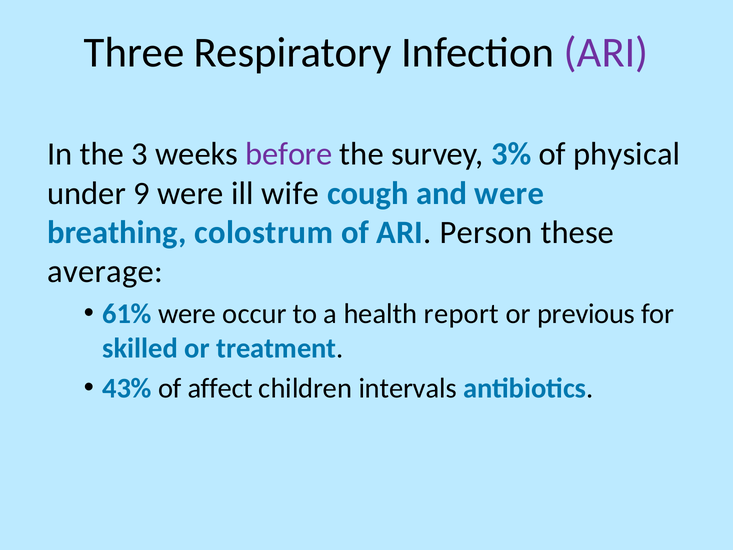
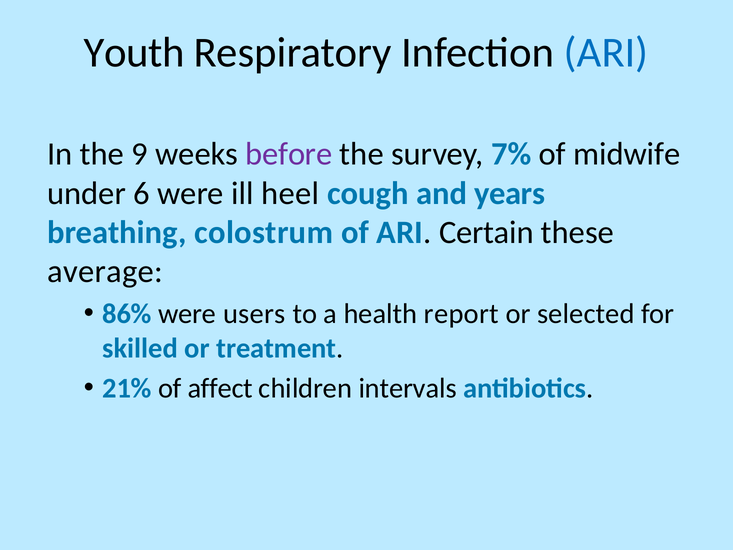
Three: Three -> Youth (134, 53)
ARI colour: purple -> blue (606, 53)
3: 3 -> 9 (140, 154)
3%: 3% -> 7% (511, 154)
physical: physical -> midwife (627, 154)
9: 9 -> 6 (142, 193)
wife: wife -> heel (290, 193)
and were: were -> years (510, 193)
Person: Person -> Certain (486, 232)
61%: 61% -> 86% (127, 314)
occur: occur -> users (254, 314)
previous: previous -> selected (586, 314)
43%: 43% -> 21% (127, 388)
